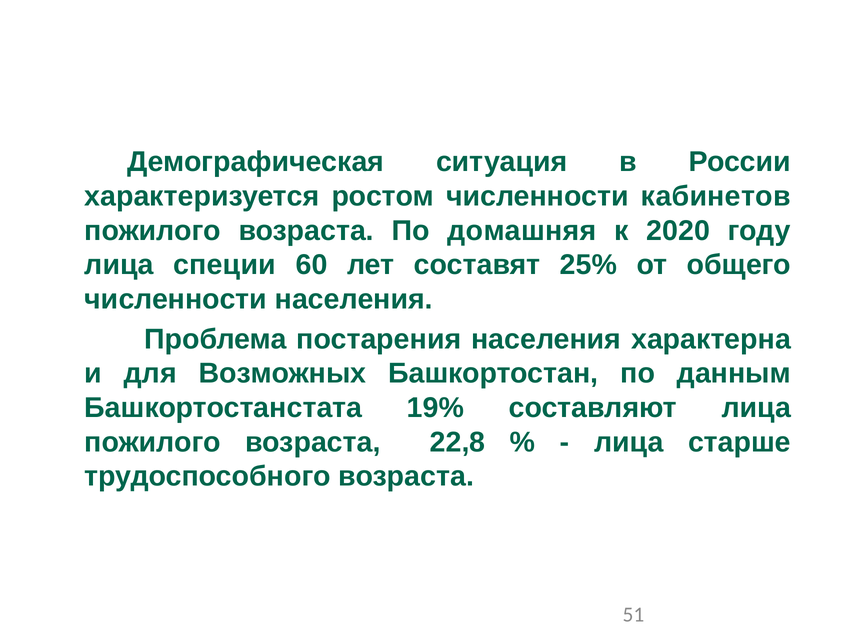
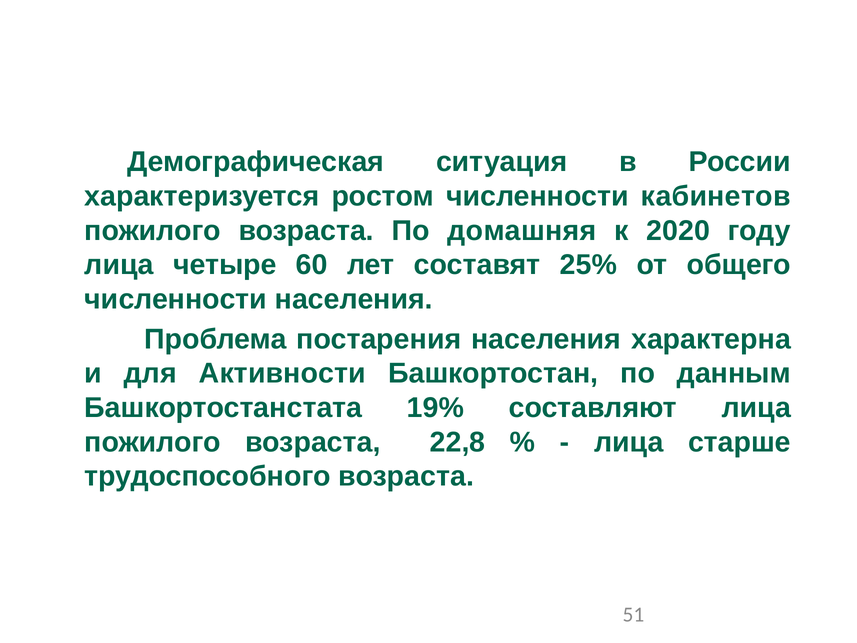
специи: специи -> четыре (225, 265)
Возможных: Возможных -> Активности (282, 373)
